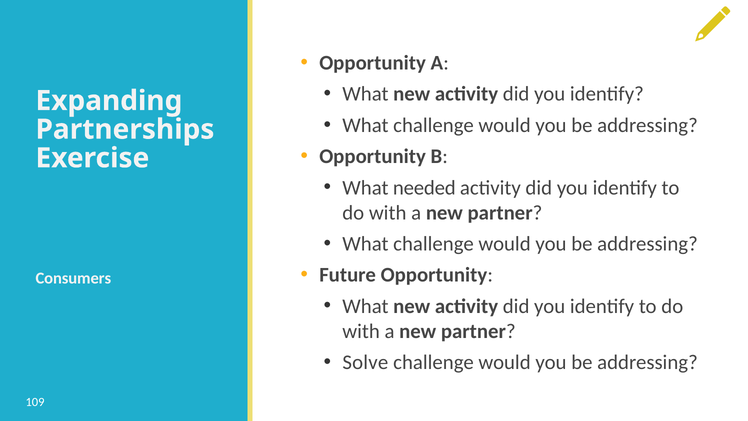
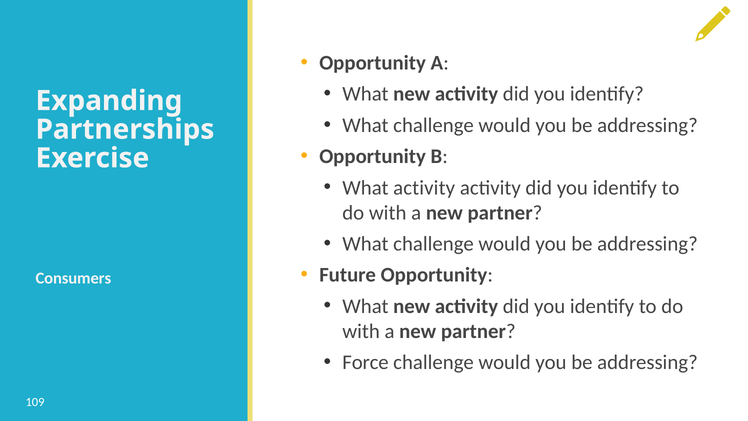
What needed: needed -> activity (424, 188)
Solve: Solve -> Force (365, 362)
